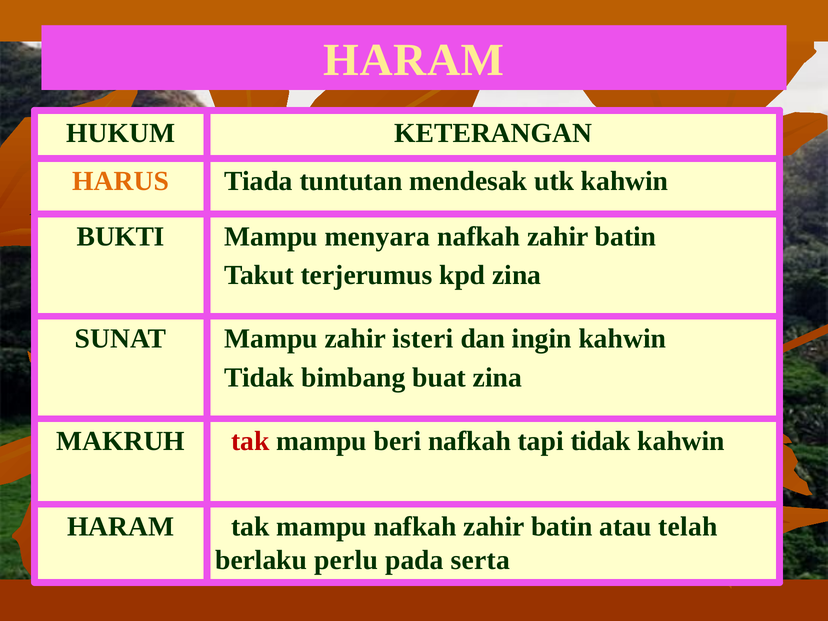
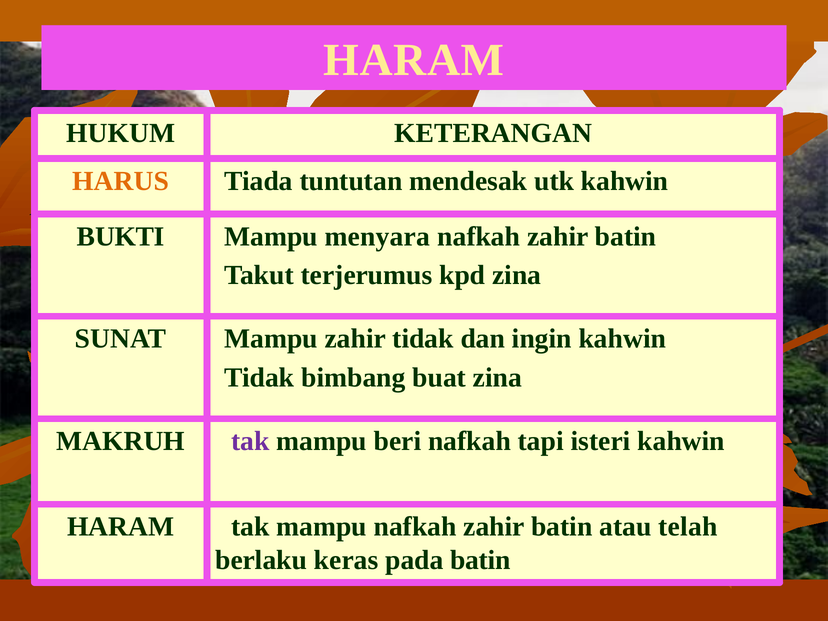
zahir isteri: isteri -> tidak (423, 339)
tak colour: red -> purple (250, 441)
tapi tidak: tidak -> isteri (601, 441)
perlu: perlu -> keras (346, 560)
pada serta: serta -> batin (480, 560)
